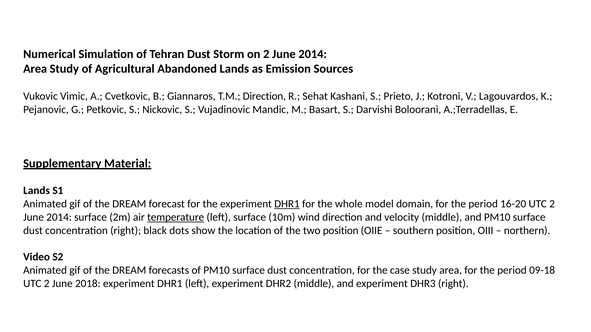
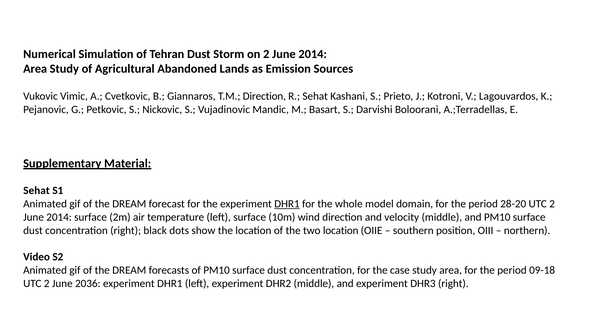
Lands: Lands -> Sehat (37, 191)
16-20: 16-20 -> 28-20 (513, 204)
temperature underline: present -> none (176, 217)
two position: position -> location (341, 231)
2018: 2018 -> 2036 (88, 284)
